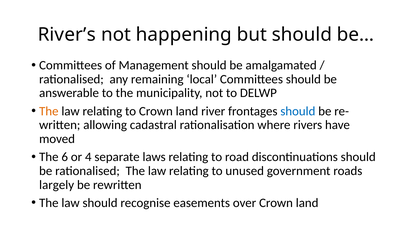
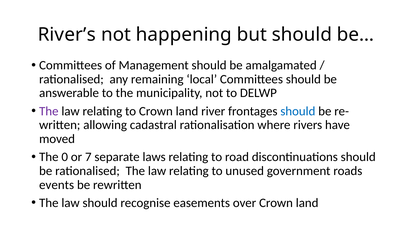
The colour: orange -> purple (49, 112)
6: 6 -> 0 (65, 158)
4: 4 -> 7 (88, 158)
largely: largely -> events (57, 185)
